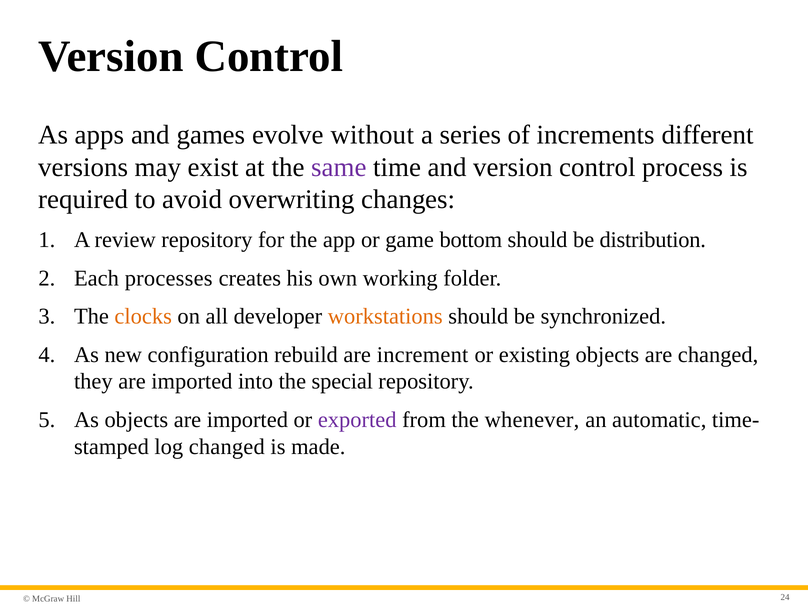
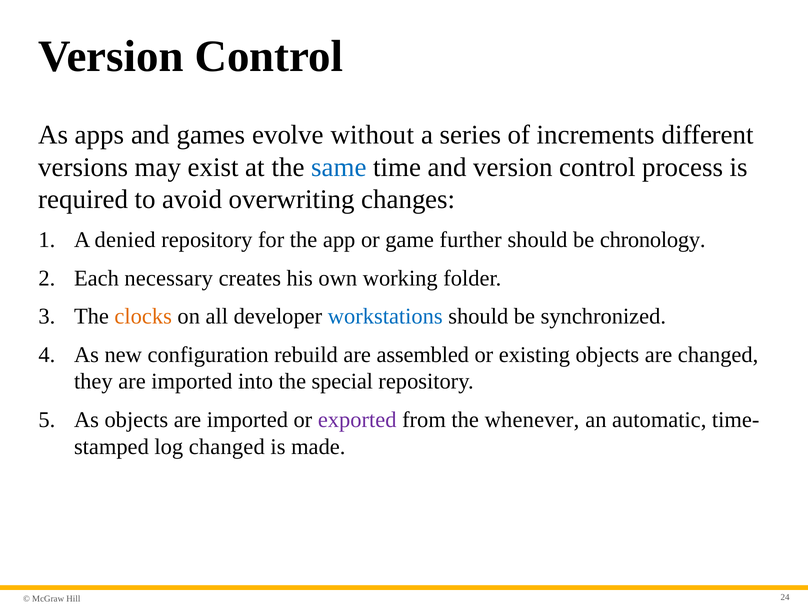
same colour: purple -> blue (339, 167)
review: review -> denied (125, 240)
bottom: bottom -> further (471, 240)
distribution: distribution -> chronology (653, 240)
processes: processes -> necessary (169, 278)
workstations colour: orange -> blue (385, 316)
increment: increment -> assembled (423, 355)
